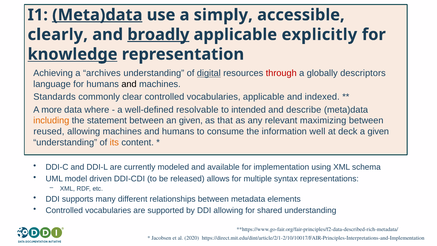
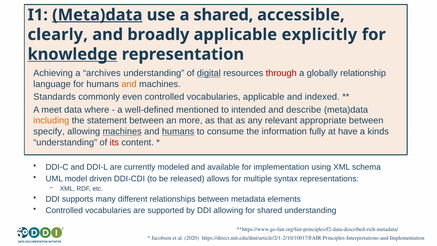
a simply: simply -> shared (223, 15)
broadly underline: present -> none (158, 35)
descriptors: descriptors -> relationship (363, 73)
and colour: black -> orange (129, 84)
clear: clear -> even (132, 97)
more: more -> meet (52, 110)
resolvable: resolvable -> mentioned (197, 110)
an given: given -> more (191, 121)
maximizing: maximizing -> appropriate (323, 121)
reused: reused -> specify (49, 131)
machines underline: none -> present (122, 131)
humans underline: none -> present (178, 131)
well: well -> fully (317, 131)
deck: deck -> have (348, 131)
a given: given -> kinds (378, 131)
its colour: orange -> red (114, 142)
